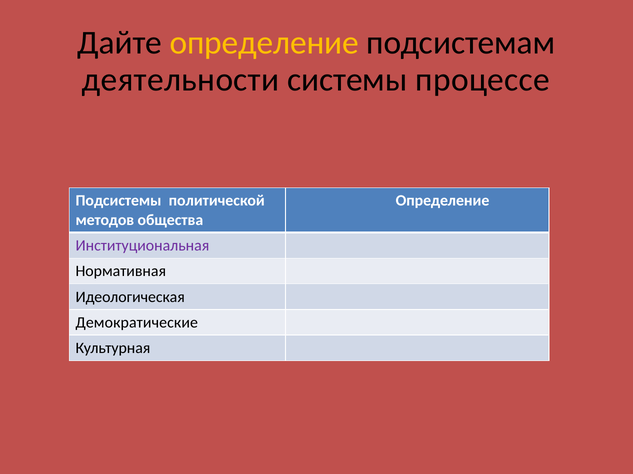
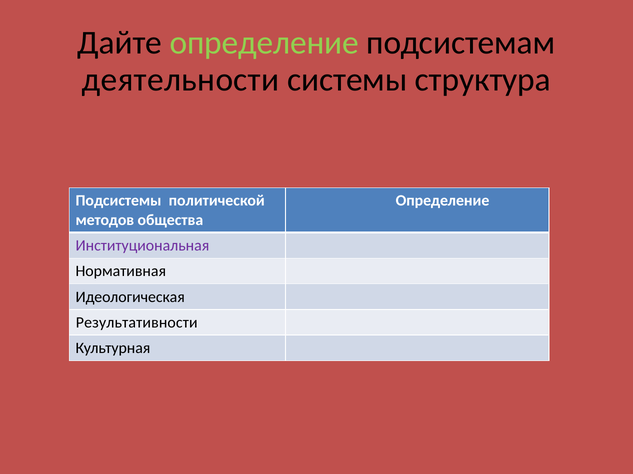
определение colour: yellow -> light green (264, 43)
процессе: процессе -> структура (483, 80)
Демократические: Демократические -> Результативности (137, 323)
